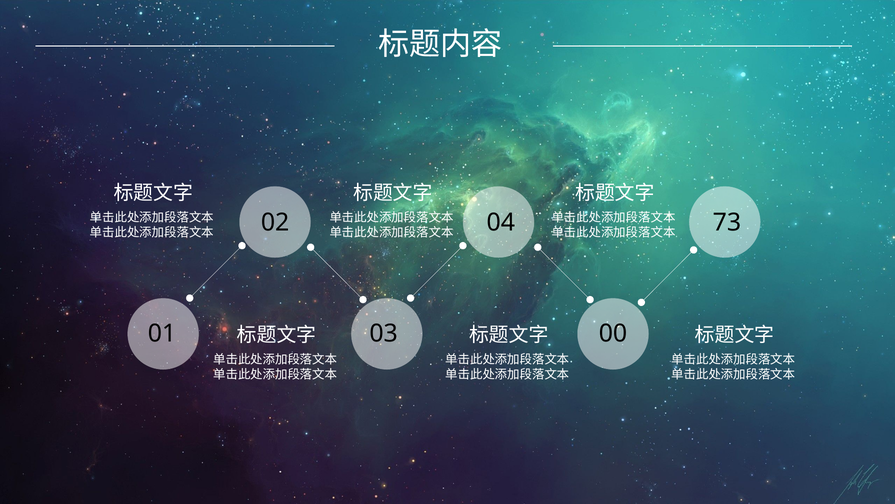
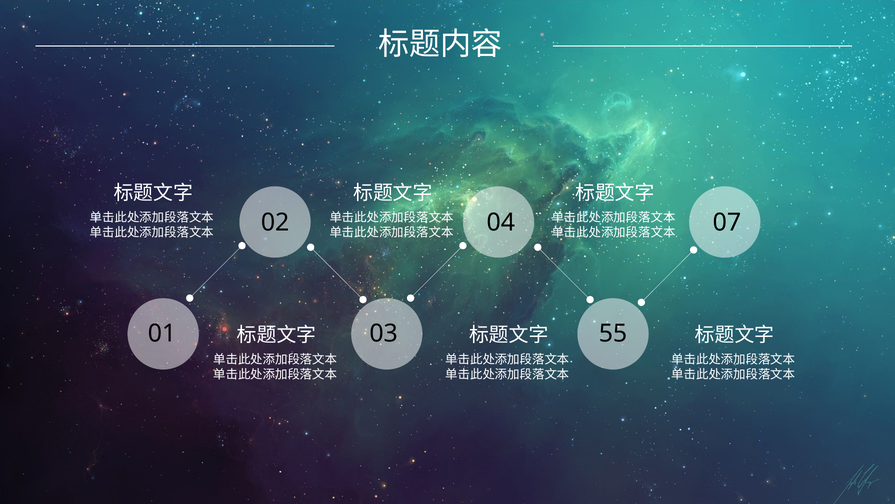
73: 73 -> 07 (727, 222)
00: 00 -> 55 (613, 333)
